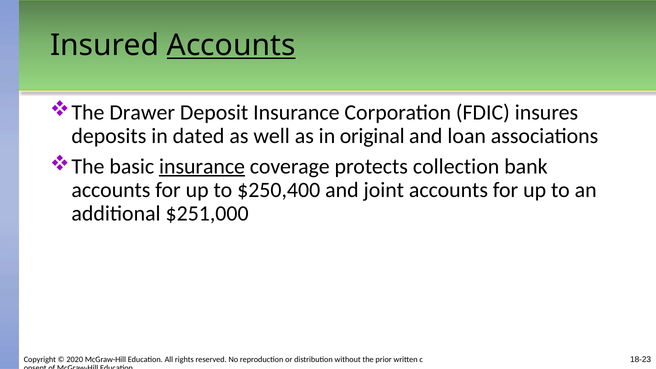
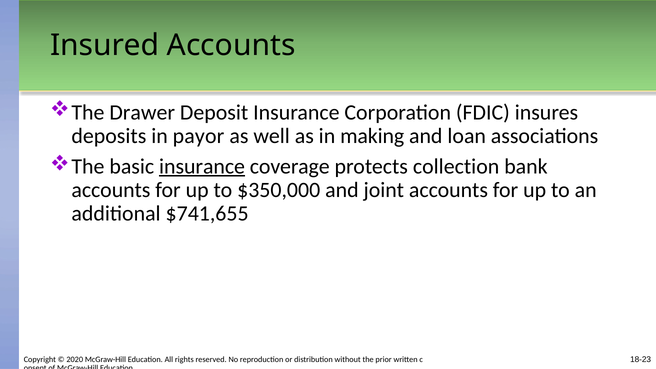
Accounts underline: present -> none (231, 45)
dated: dated -> payor (199, 136)
original: original -> making (372, 136)
$250,400: $250,400 -> $350,000 (279, 190)
$251,000: $251,000 -> $741,655 (207, 214)
